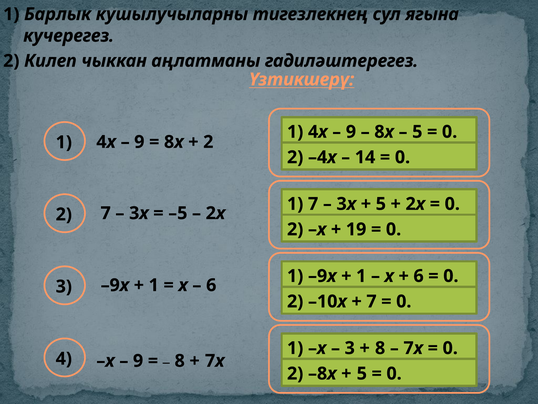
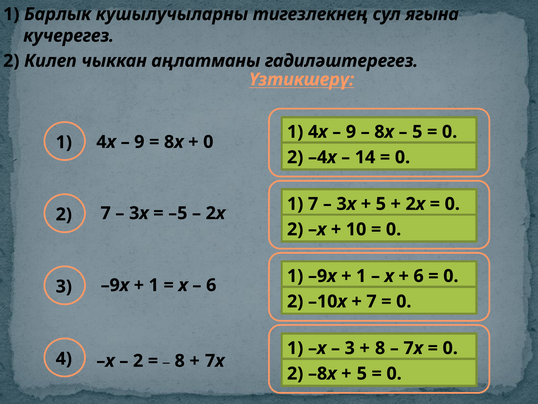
2: 2 -> 0 (208, 142)
19: 19 -> 10 (356, 229)
9: 9 -> 2 (138, 360)
